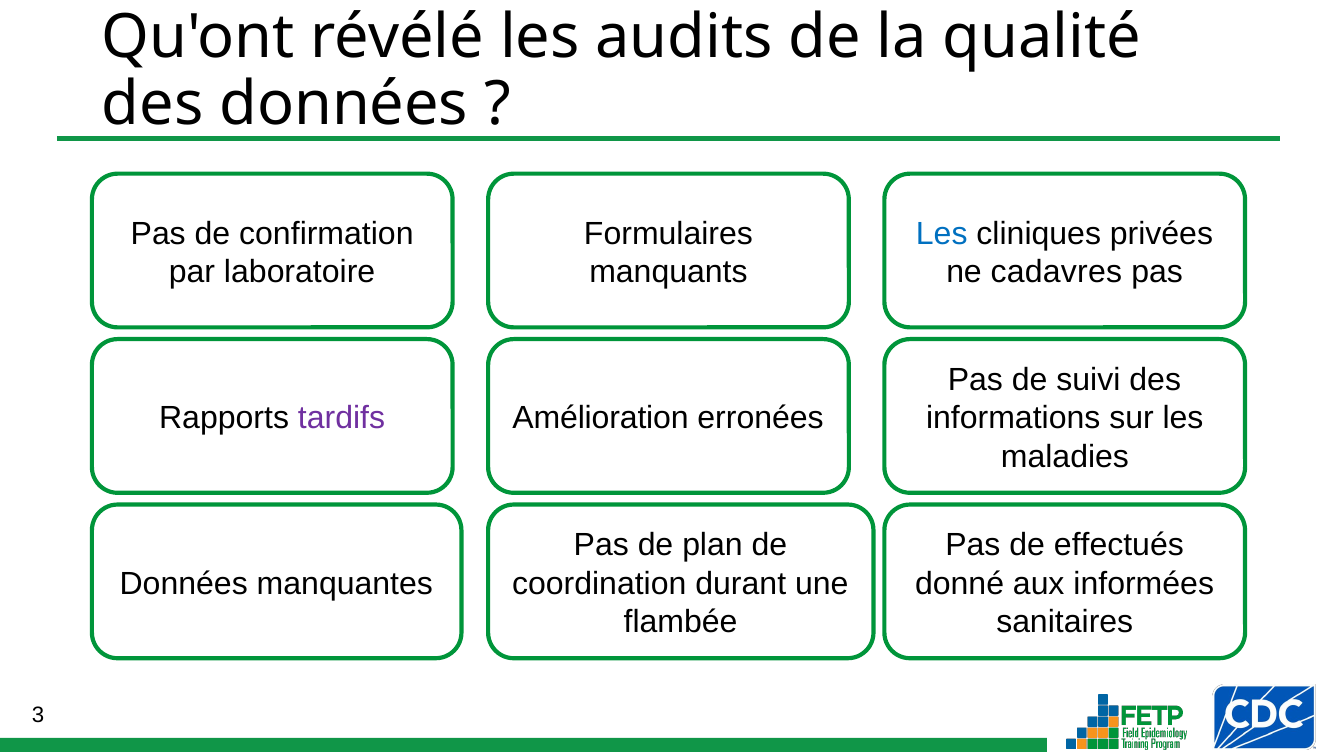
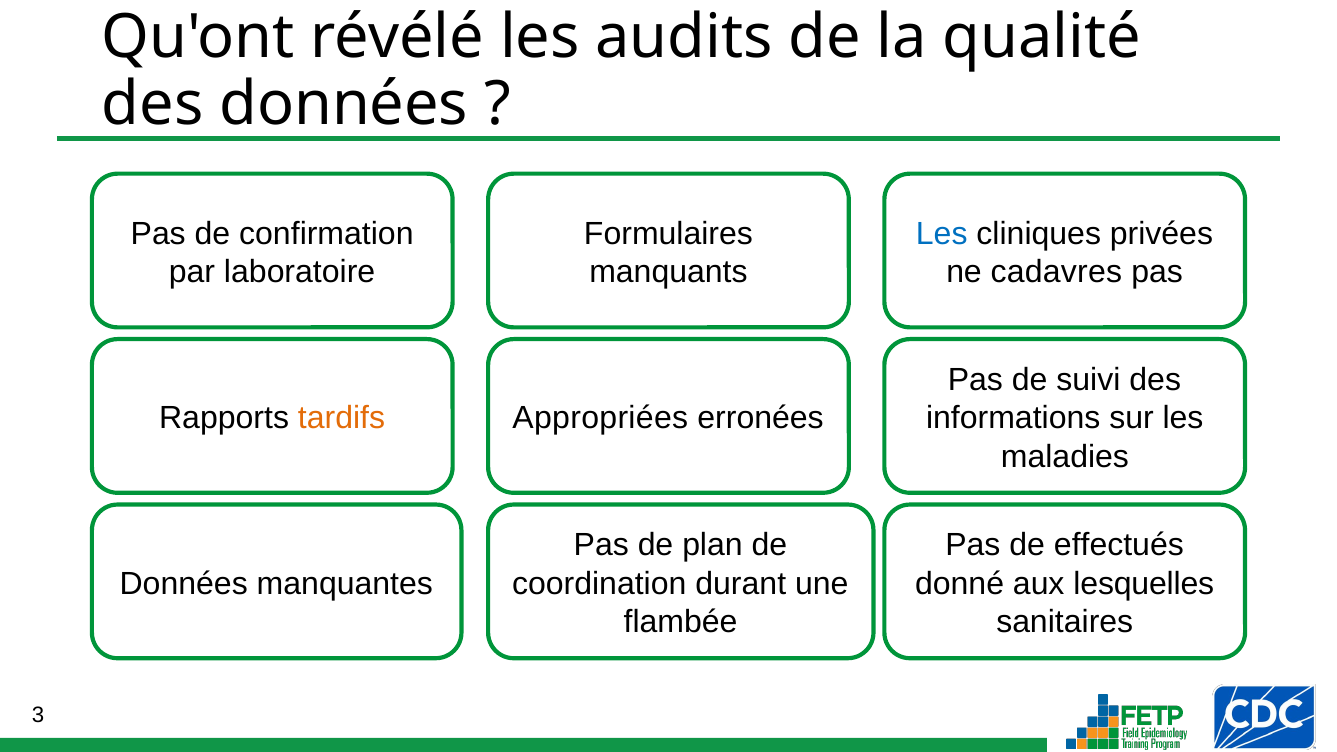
tardifs colour: purple -> orange (342, 418)
Amélioration: Amélioration -> Appropriées (600, 418)
informées: informées -> lesquelles (1144, 584)
